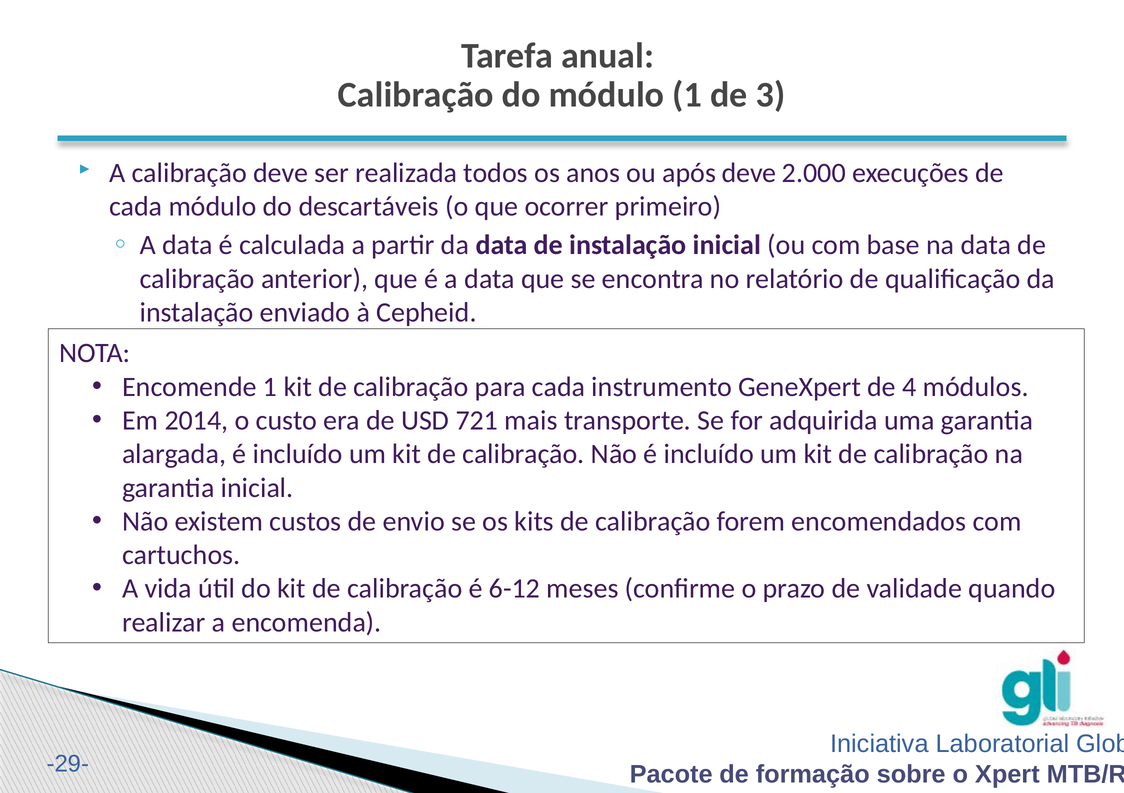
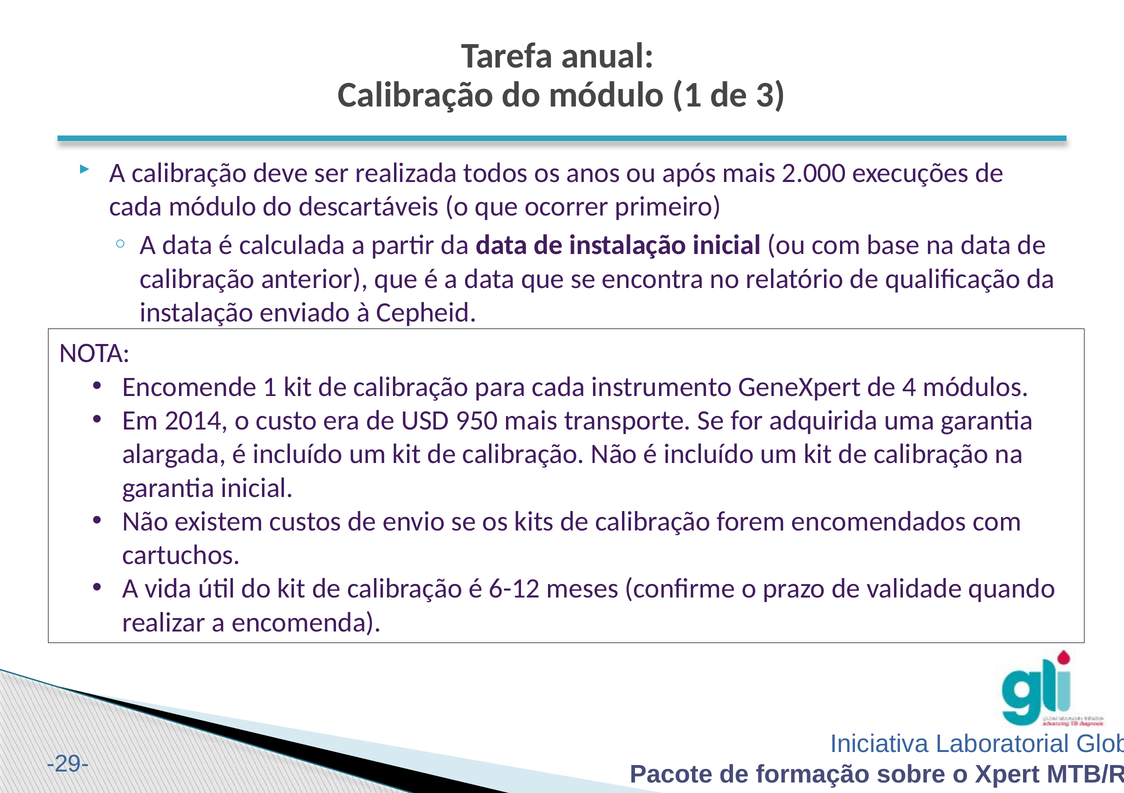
após deve: deve -> mais (749, 173)
721: 721 -> 950 (477, 421)
